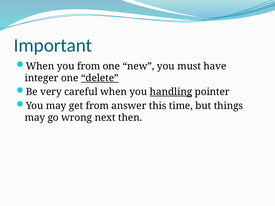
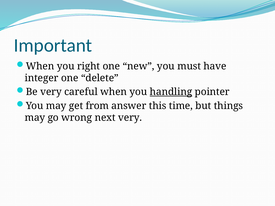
you from: from -> right (89, 66)
delete underline: present -> none (100, 78)
next then: then -> very (130, 118)
